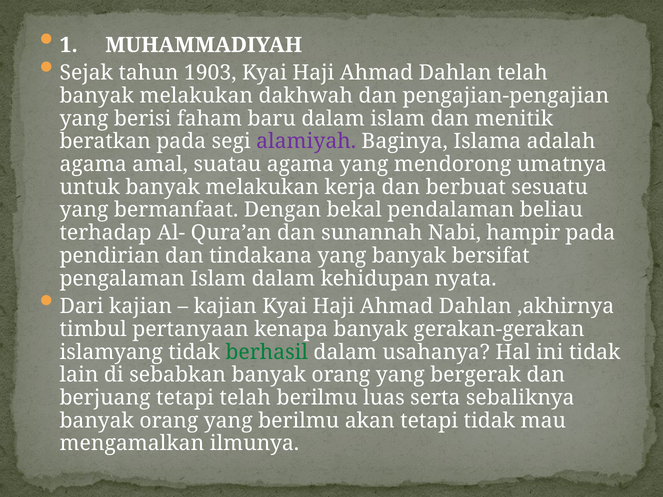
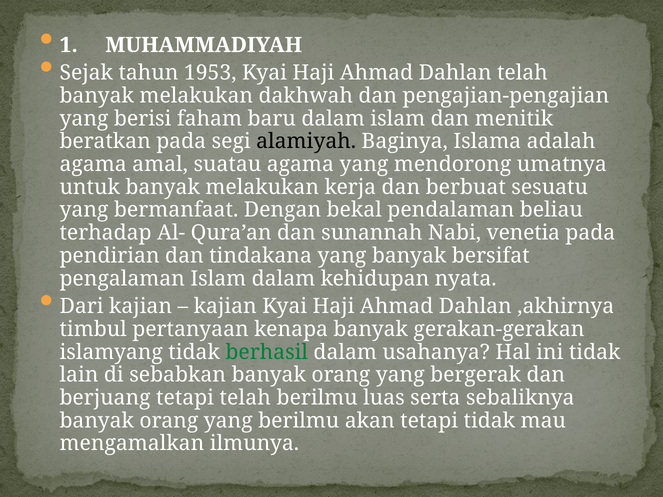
1903: 1903 -> 1953 (210, 73)
alamiyah colour: purple -> black (306, 141)
hampir: hampir -> venetia (523, 233)
